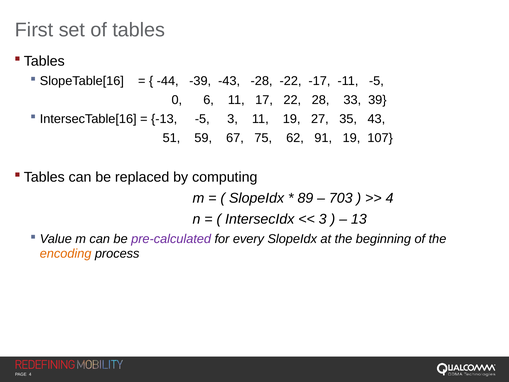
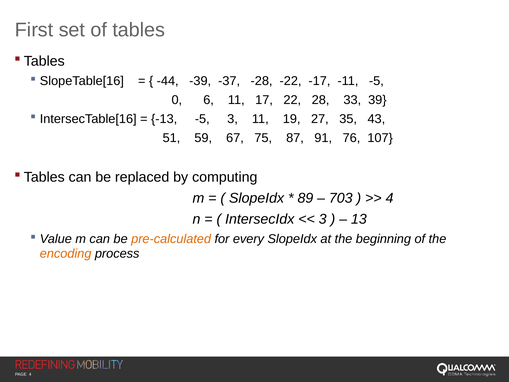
-43: -43 -> -37 (229, 81)
62: 62 -> 87 (295, 138)
91 19: 19 -> 76 (351, 138)
pre-calculated colour: purple -> orange (171, 239)
